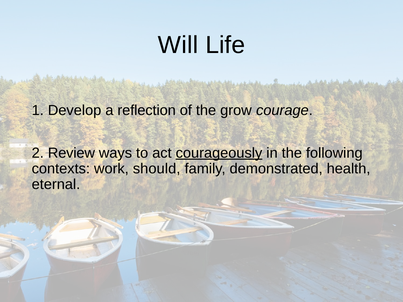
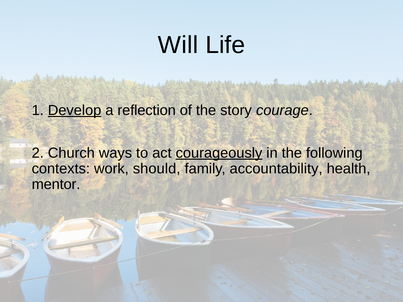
Develop underline: none -> present (75, 110)
grow: grow -> story (236, 110)
Review: Review -> Church (71, 153)
demonstrated: demonstrated -> accountability (276, 169)
eternal: eternal -> mentor (56, 184)
